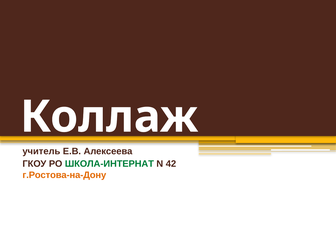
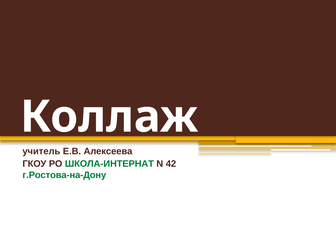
г.Ростова-на-Дону colour: orange -> green (64, 175)
